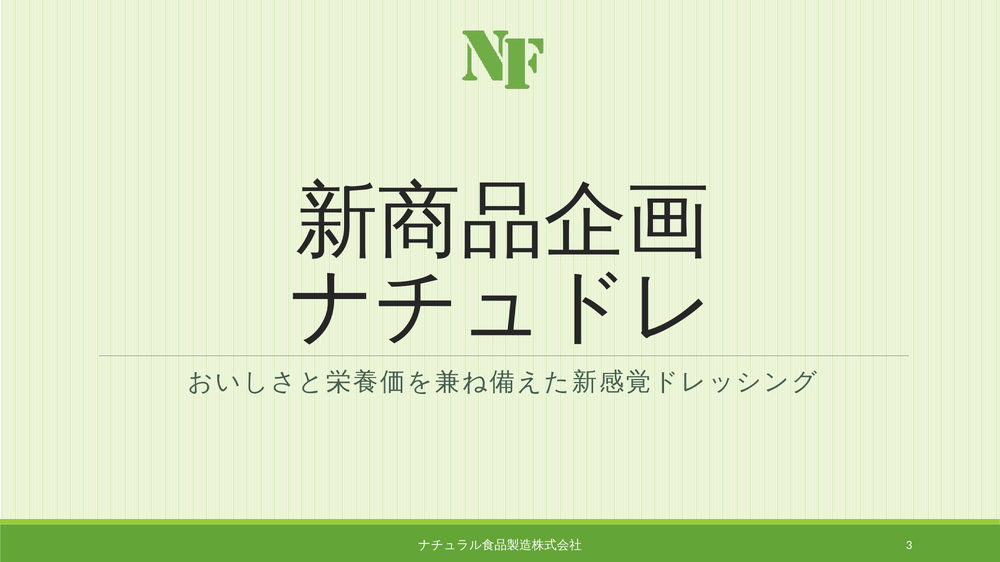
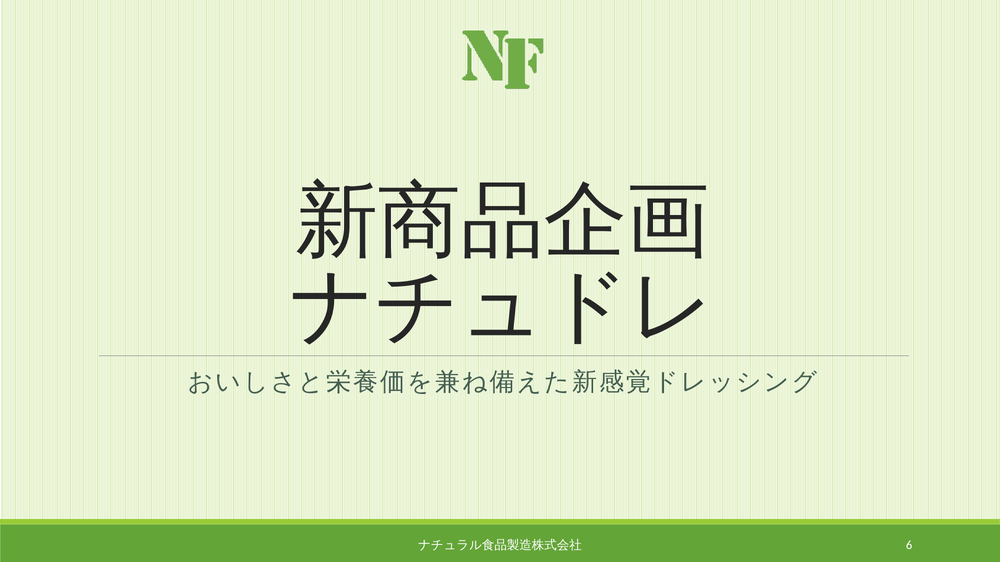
3: 3 -> 6 (909, 546)
